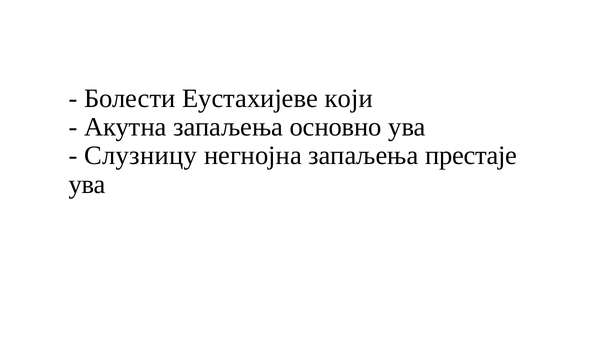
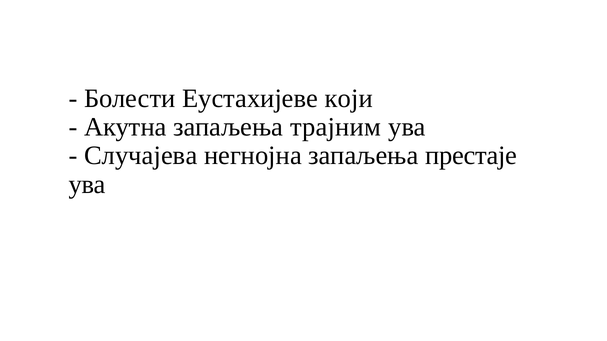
основно: основно -> трајним (336, 127)
Слузницу: Слузницу -> Случајева (141, 156)
